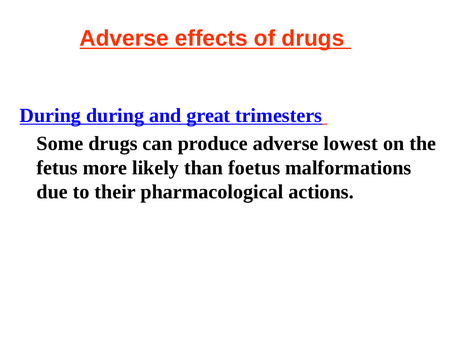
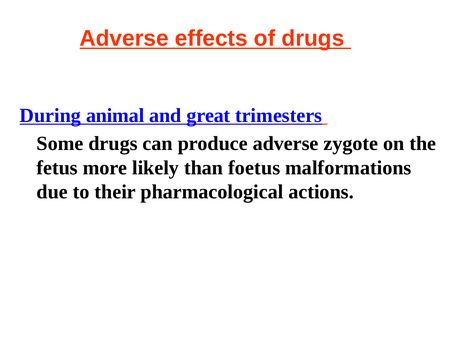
During during: during -> animal (115, 115)
lowest: lowest -> zygote (351, 144)
